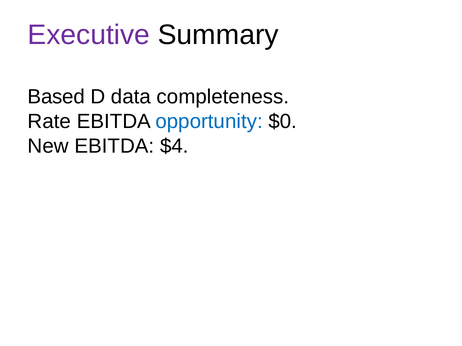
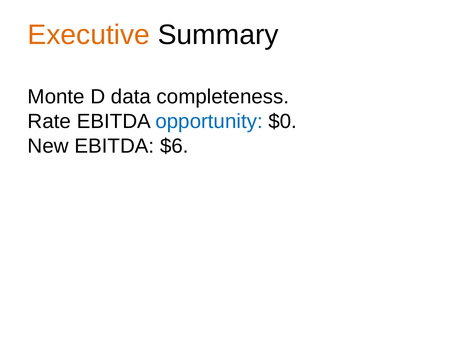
Executive colour: purple -> orange (89, 35)
Based: Based -> Monte (56, 97)
$4: $4 -> $6 (174, 146)
